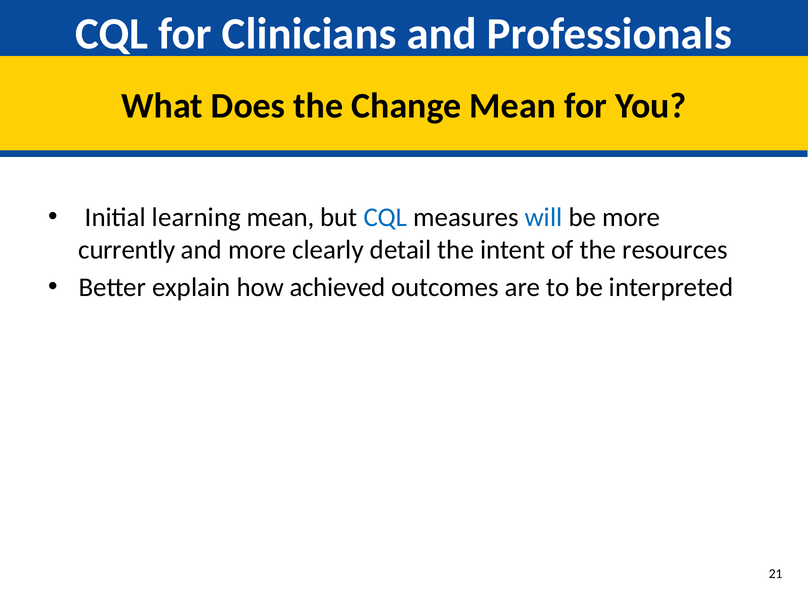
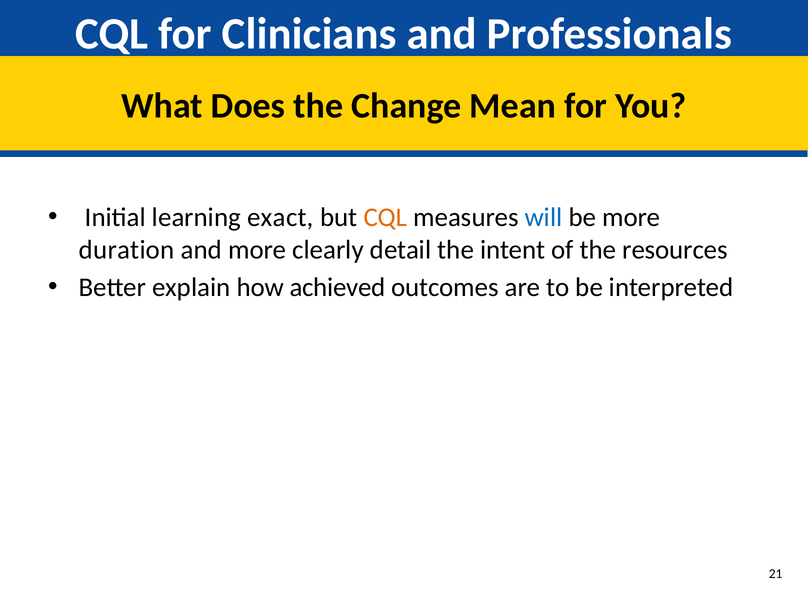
learning mean: mean -> exact (280, 217)
CQL colour: blue -> orange (385, 217)
currently: currently -> duration (127, 250)
